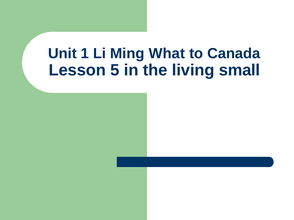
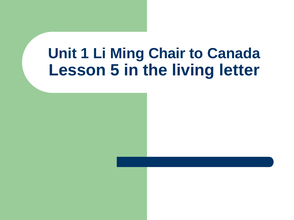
What: What -> Chair (167, 54)
small: small -> letter (239, 70)
